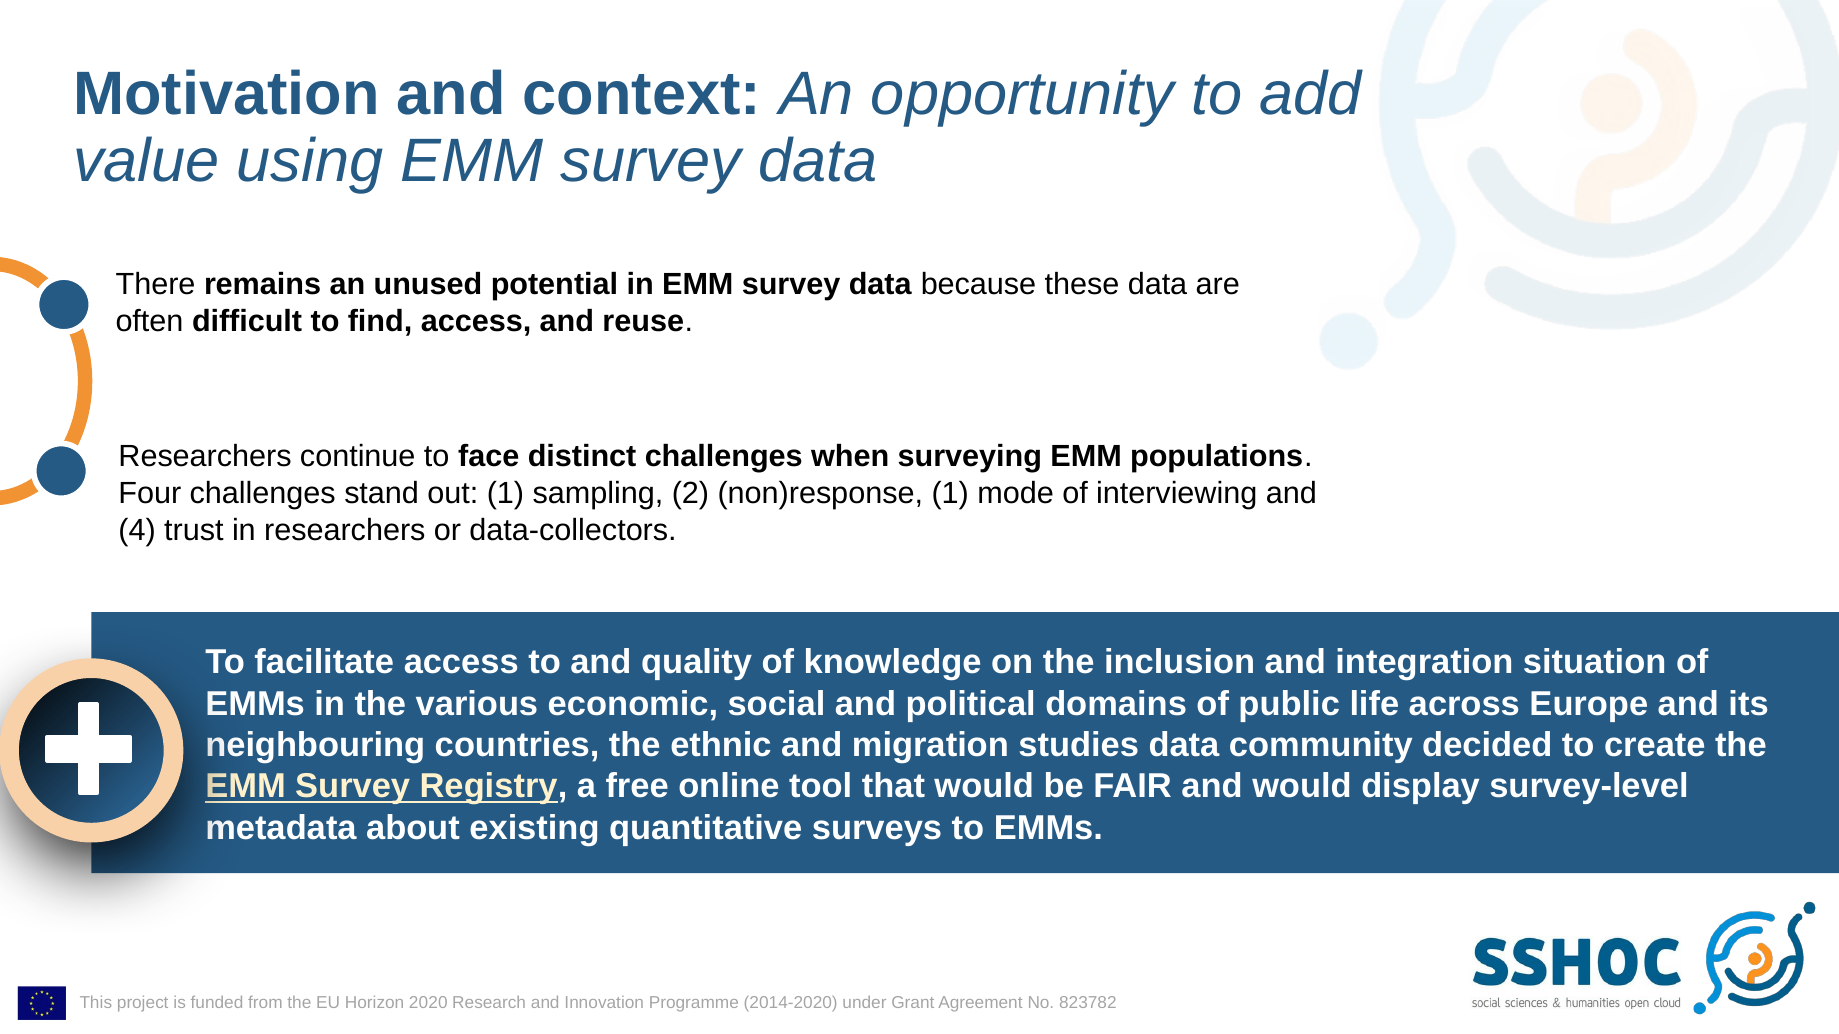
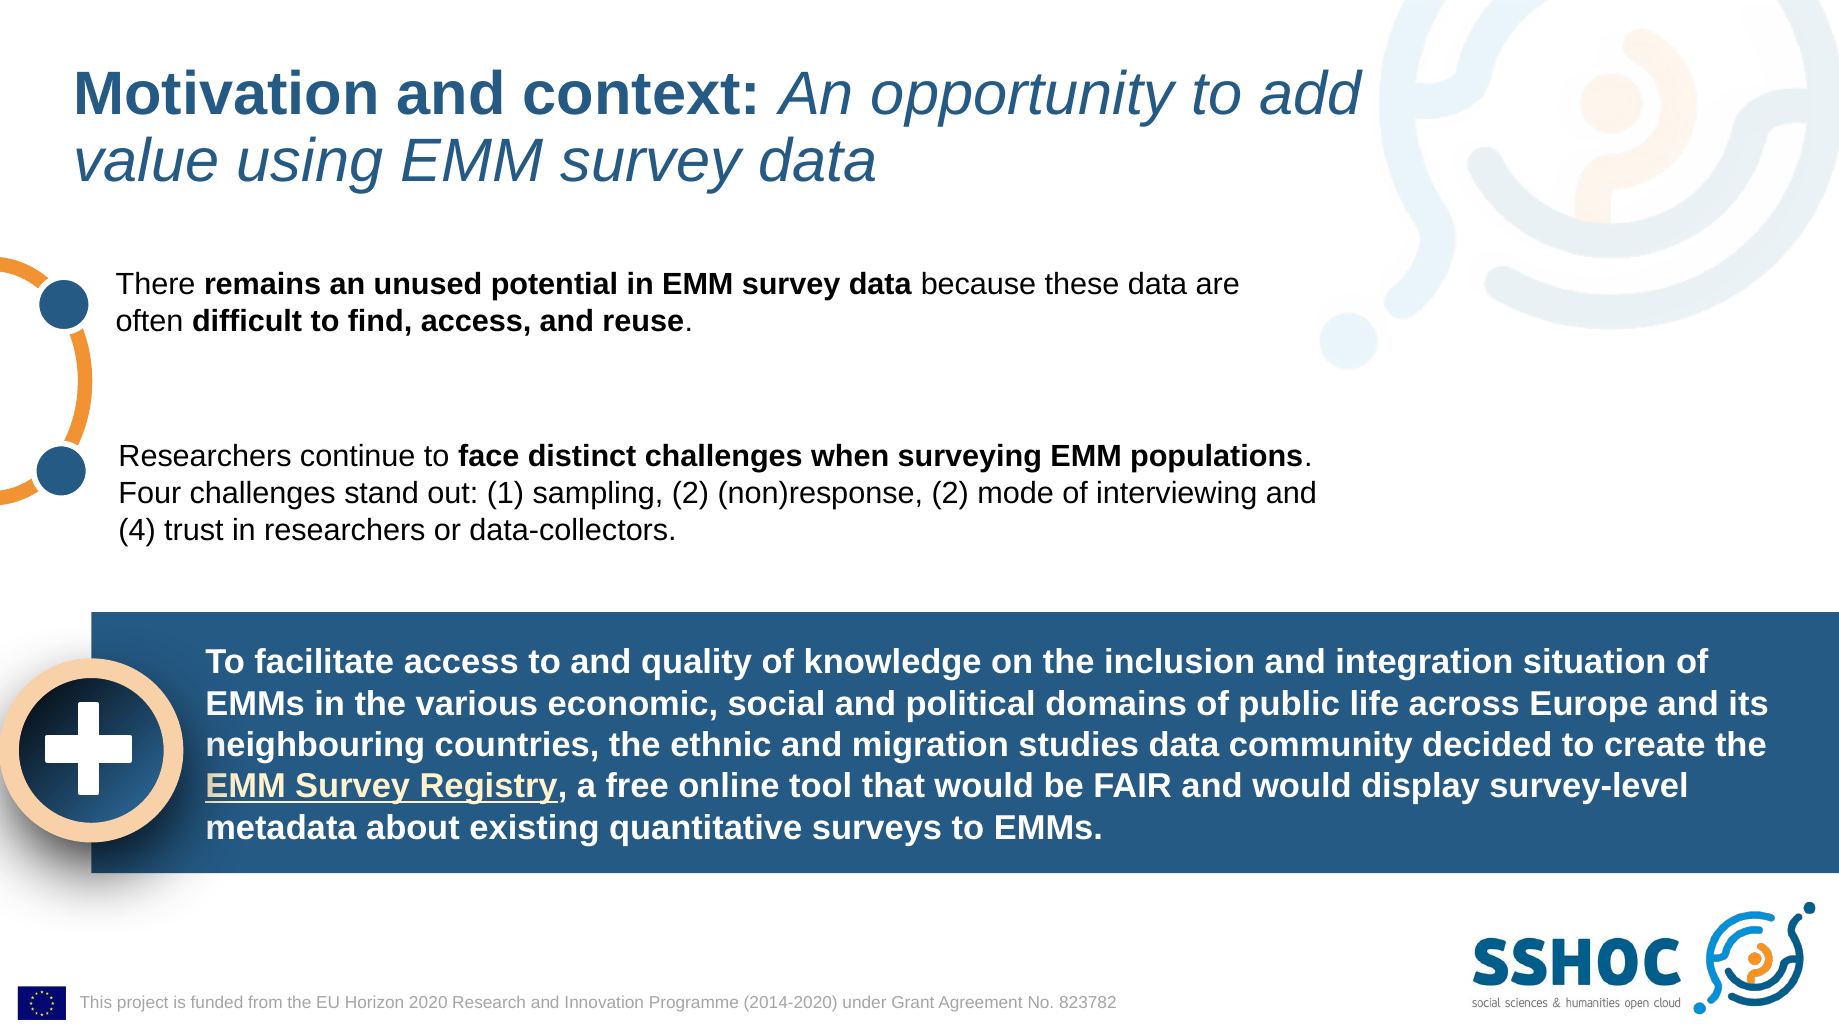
non)response 1: 1 -> 2 (950, 494)
